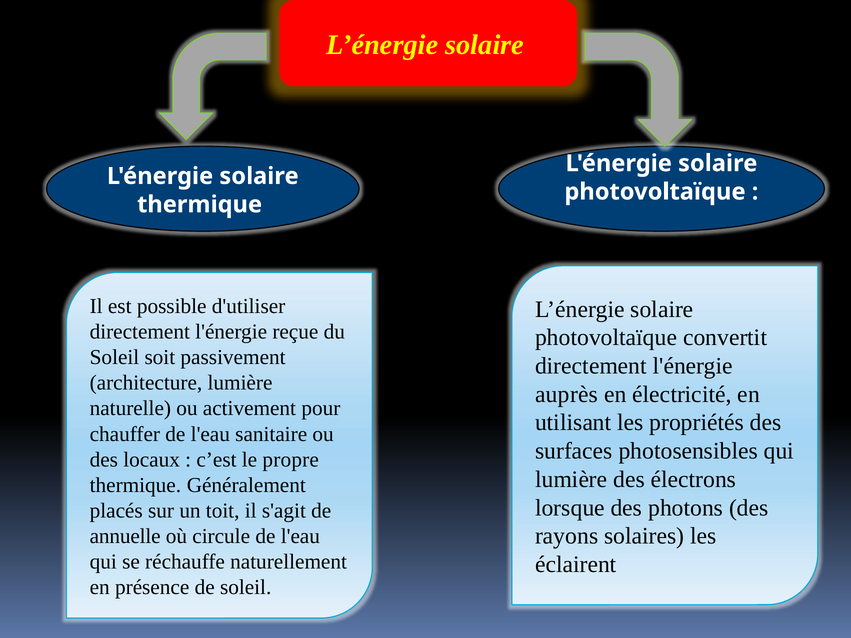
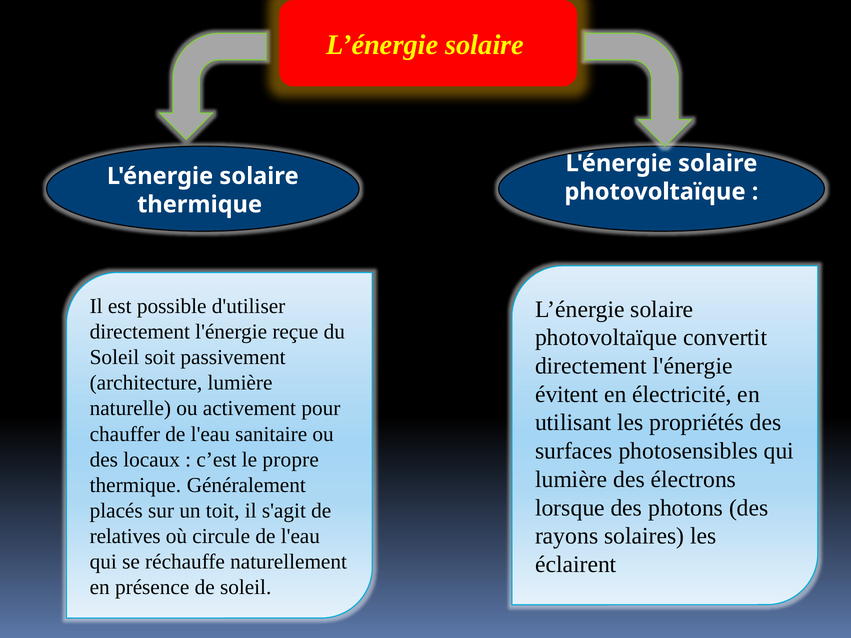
auprès: auprès -> évitent (567, 394)
annuelle: annuelle -> relatives (125, 536)
